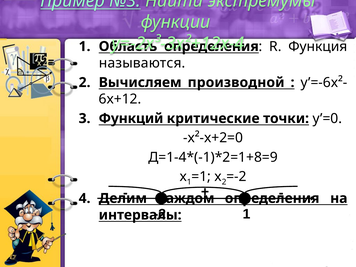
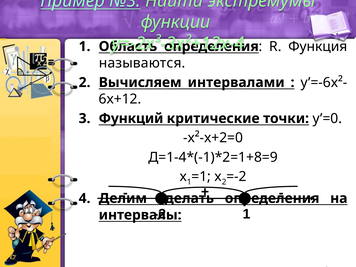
производной: производной -> интервалами (236, 82)
каждом: каждом -> сделать (186, 198)
